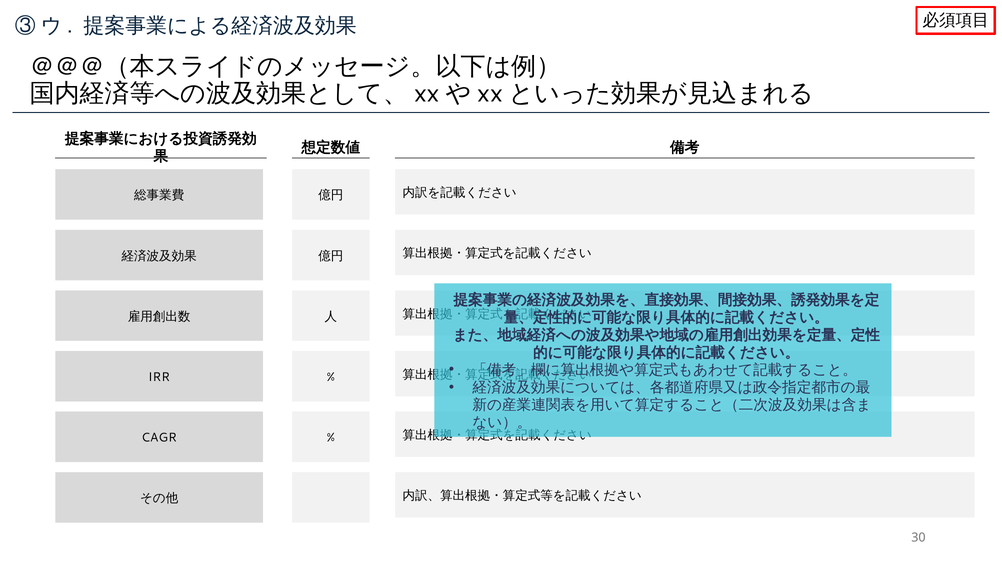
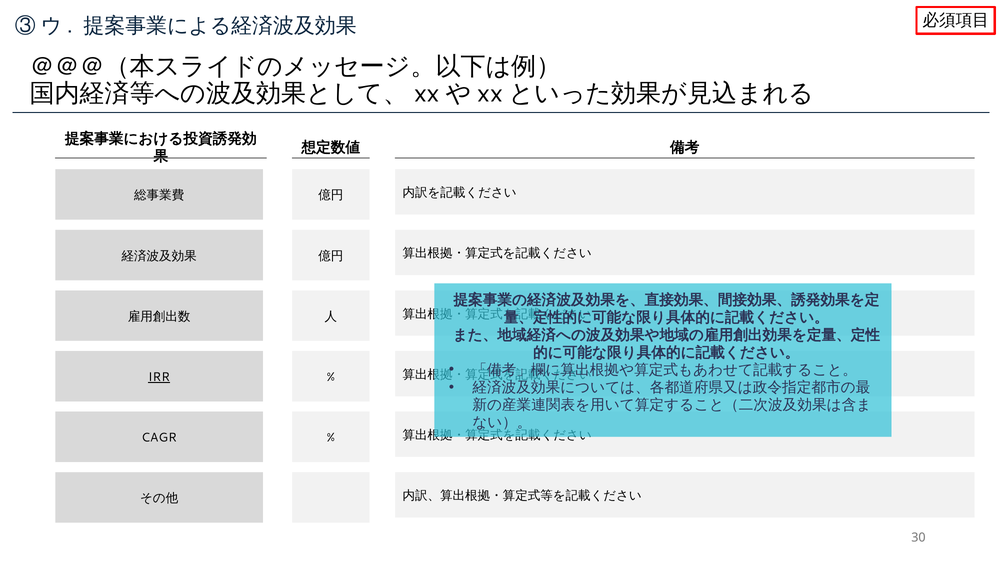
IRR underline: none -> present (159, 377)
